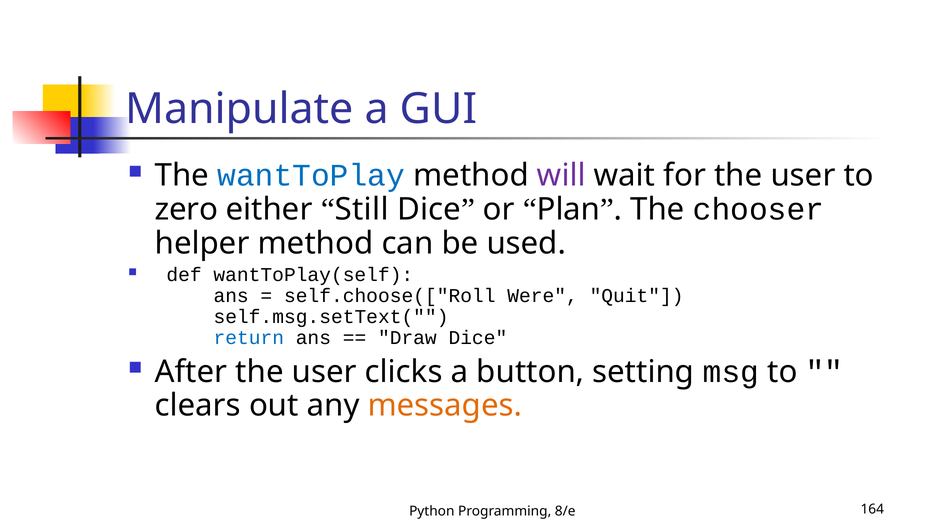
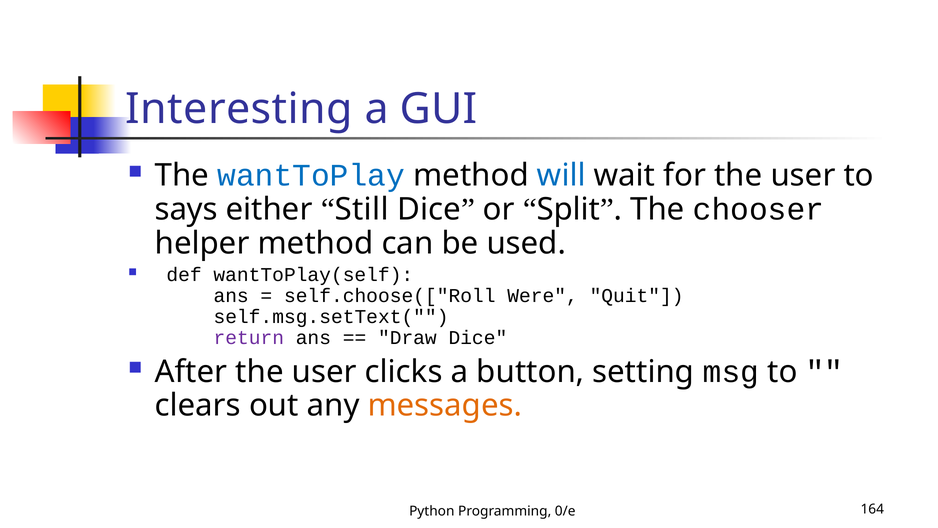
Manipulate: Manipulate -> Interesting (239, 109)
will colour: purple -> blue (561, 175)
zero: zero -> says (186, 209)
Plan: Plan -> Split (568, 209)
return colour: blue -> purple (249, 338)
8/e: 8/e -> 0/e (565, 511)
